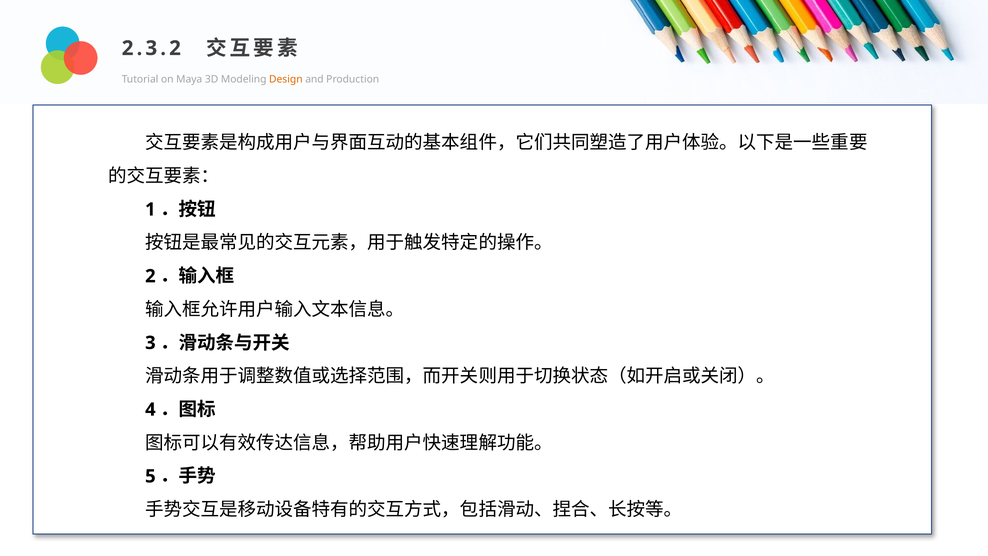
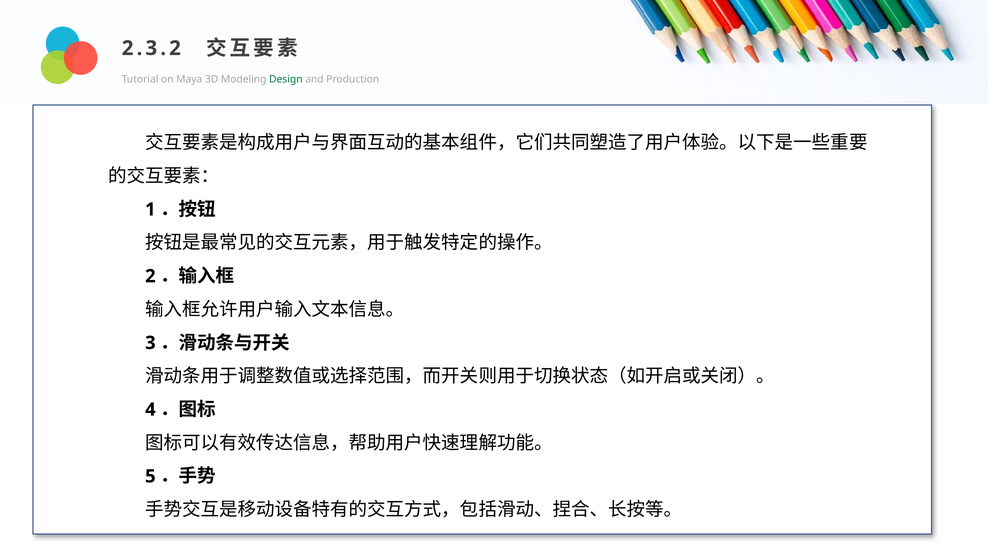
Design colour: orange -> green (286, 79)
